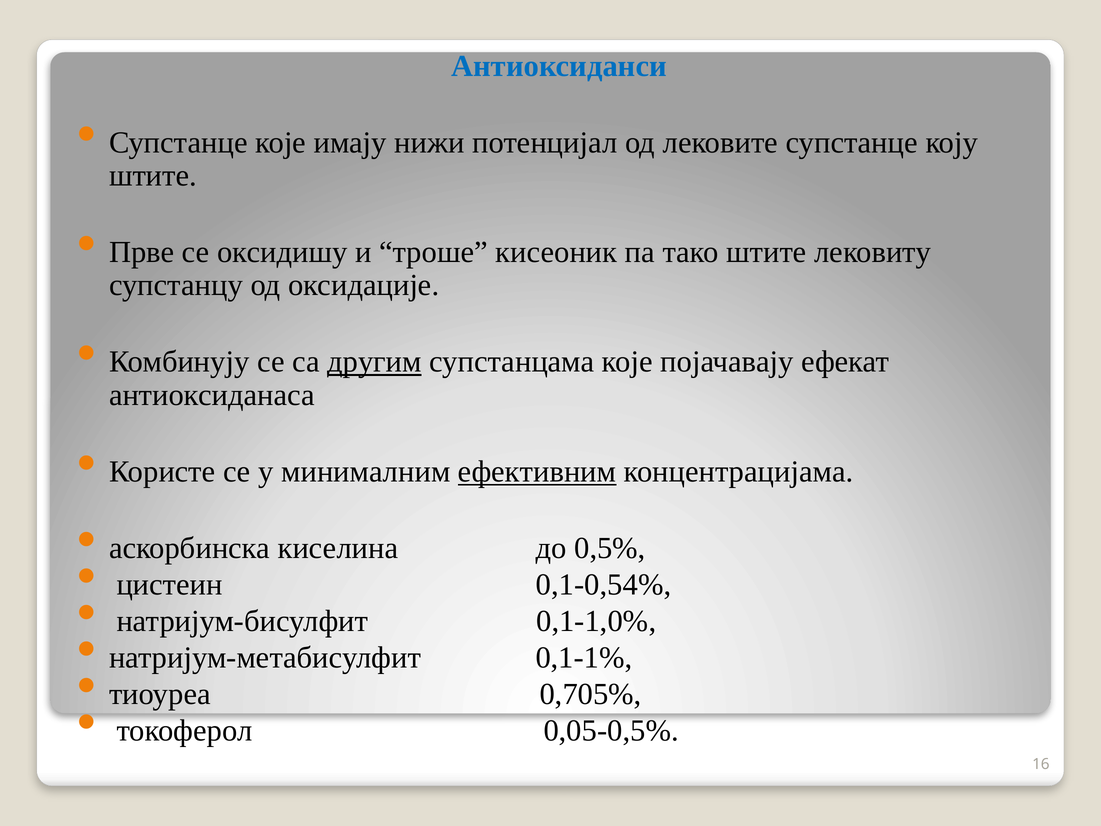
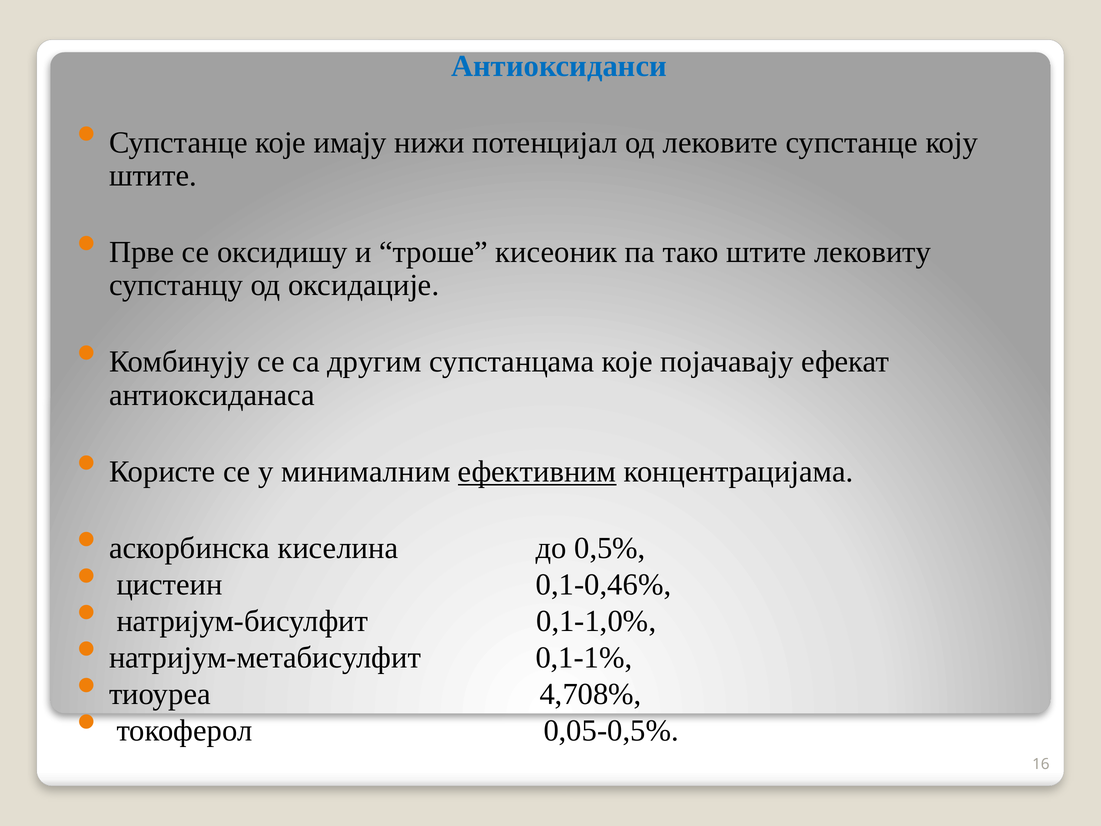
другим underline: present -> none (375, 362)
0,1-0,54%: 0,1-0,54% -> 0,1-0,46% (604, 584)
0,705%: 0,705% -> 4,708% (591, 694)
